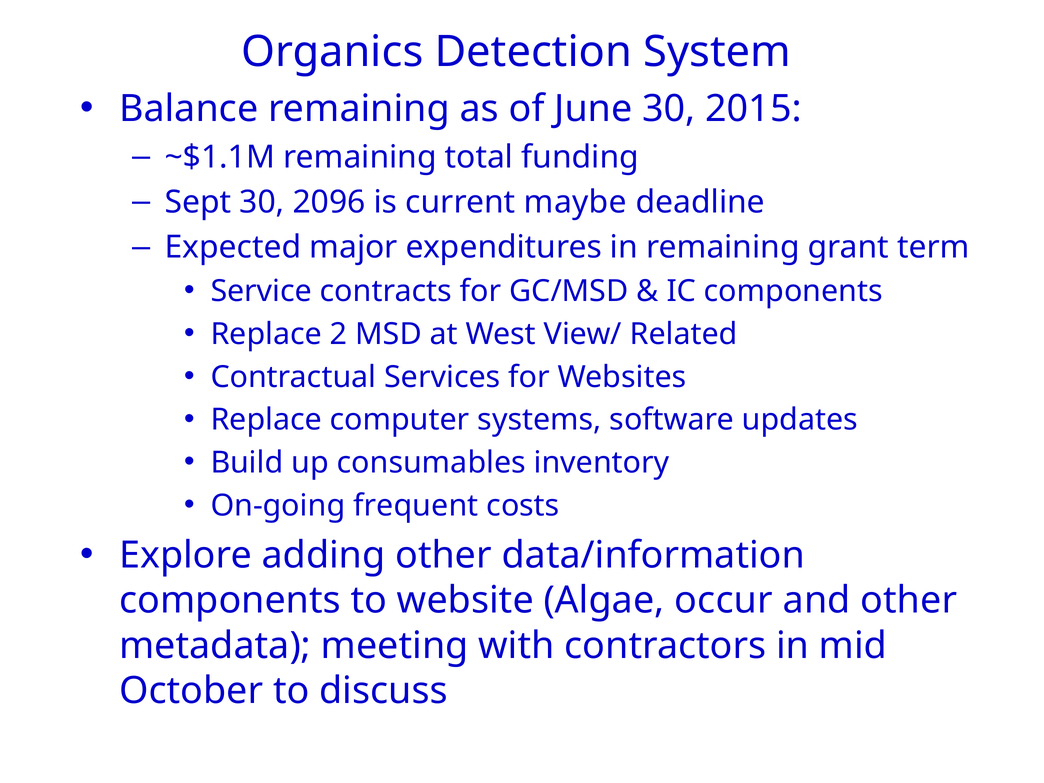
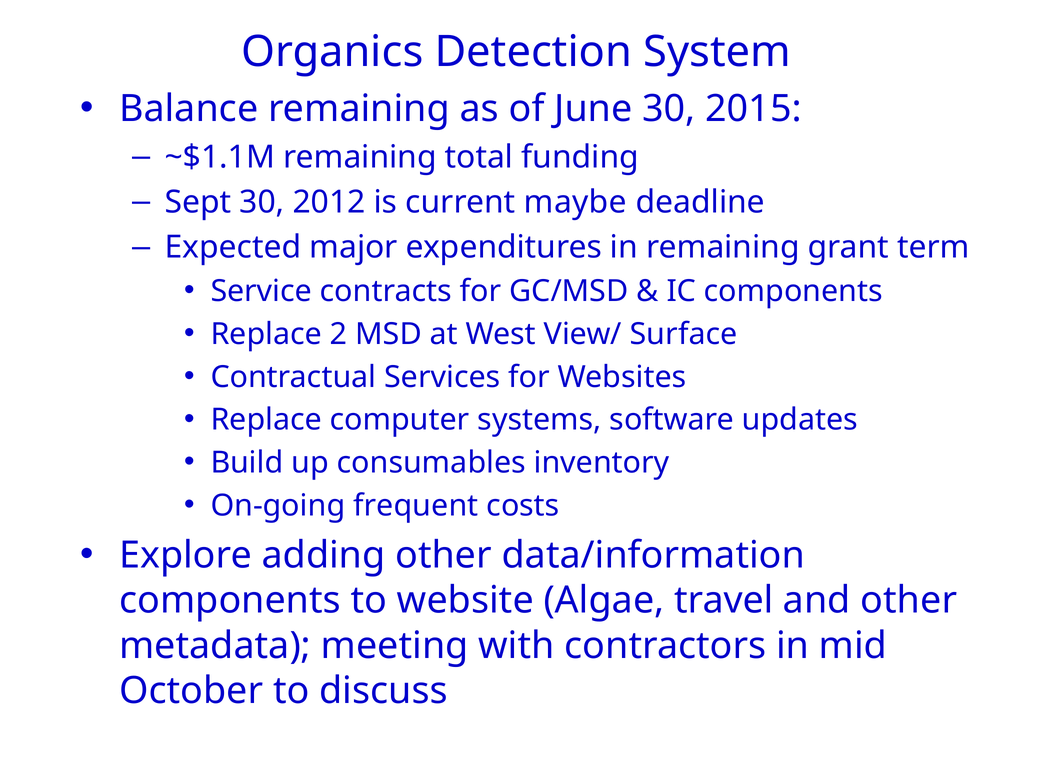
2096: 2096 -> 2012 (329, 202)
Related: Related -> Surface (684, 334)
occur: occur -> travel (724, 600)
